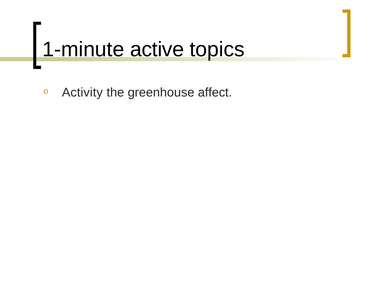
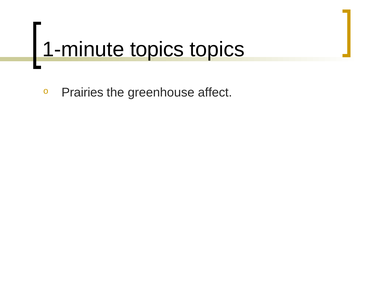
1-minute active: active -> topics (157, 50)
Activity: Activity -> Prairies (82, 92)
